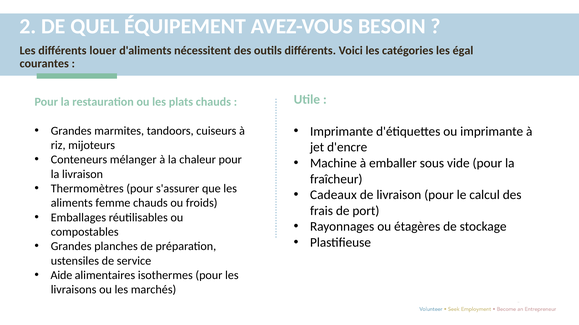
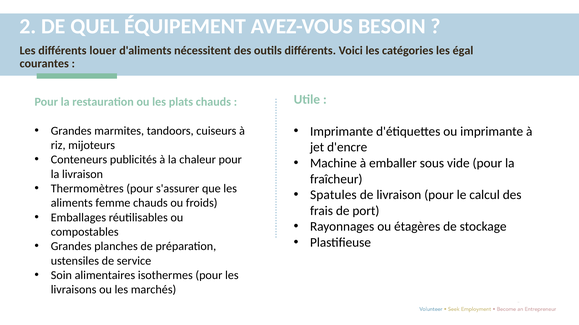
mélanger: mélanger -> publicités (133, 160)
Cadeaux: Cadeaux -> Spatules (333, 195)
Aide: Aide -> Soin (61, 276)
